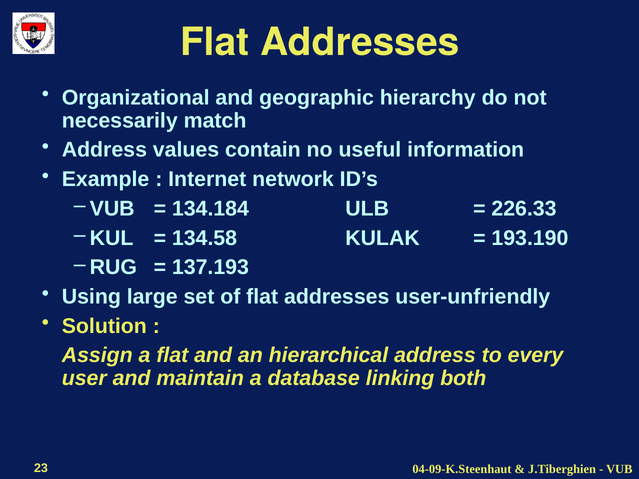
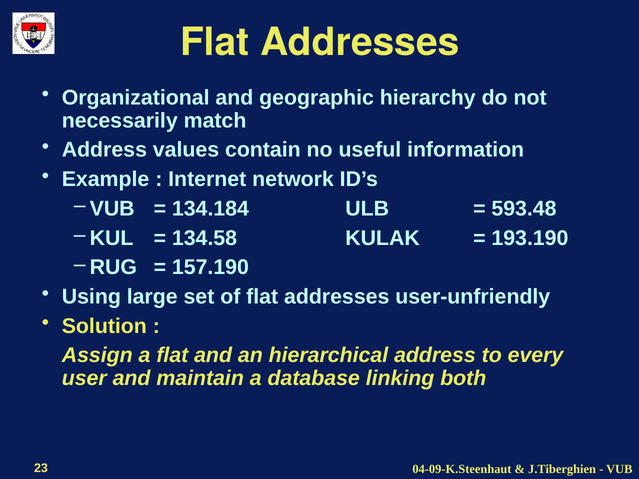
226.33: 226.33 -> 593.48 (524, 209)
137.193: 137.193 -> 157.190 (210, 267)
